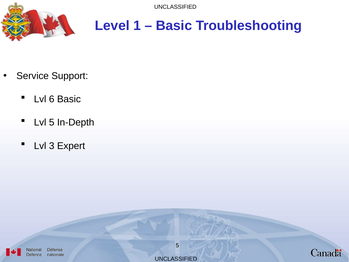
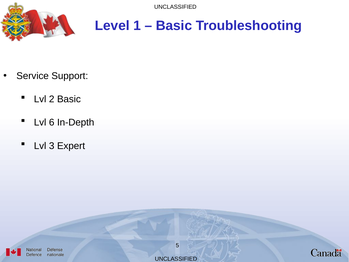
6: 6 -> 2 (52, 99)
Lvl 5: 5 -> 6 (52, 122)
